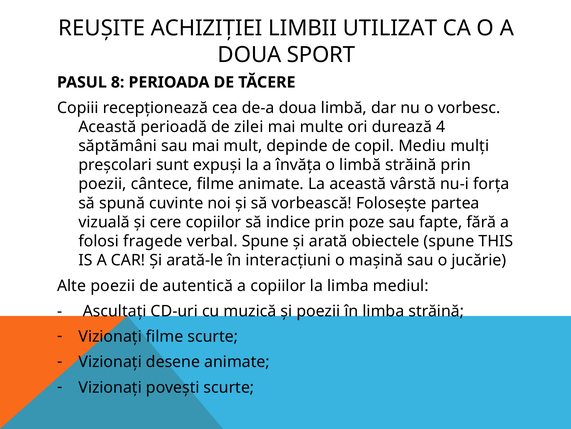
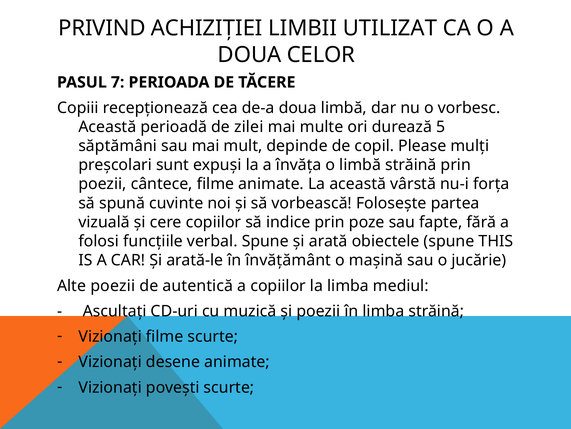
REUŞITE: REUŞITE -> PRIVIND (102, 28)
SPORT: SPORT -> CELOR (321, 55)
8: 8 -> 7 (118, 82)
4: 4 -> 5 (441, 127)
Mediu: Mediu -> Please (422, 146)
fragede: fragede -> funcţiile (153, 241)
interacţiuni: interacţiuni -> învăţământ (288, 260)
